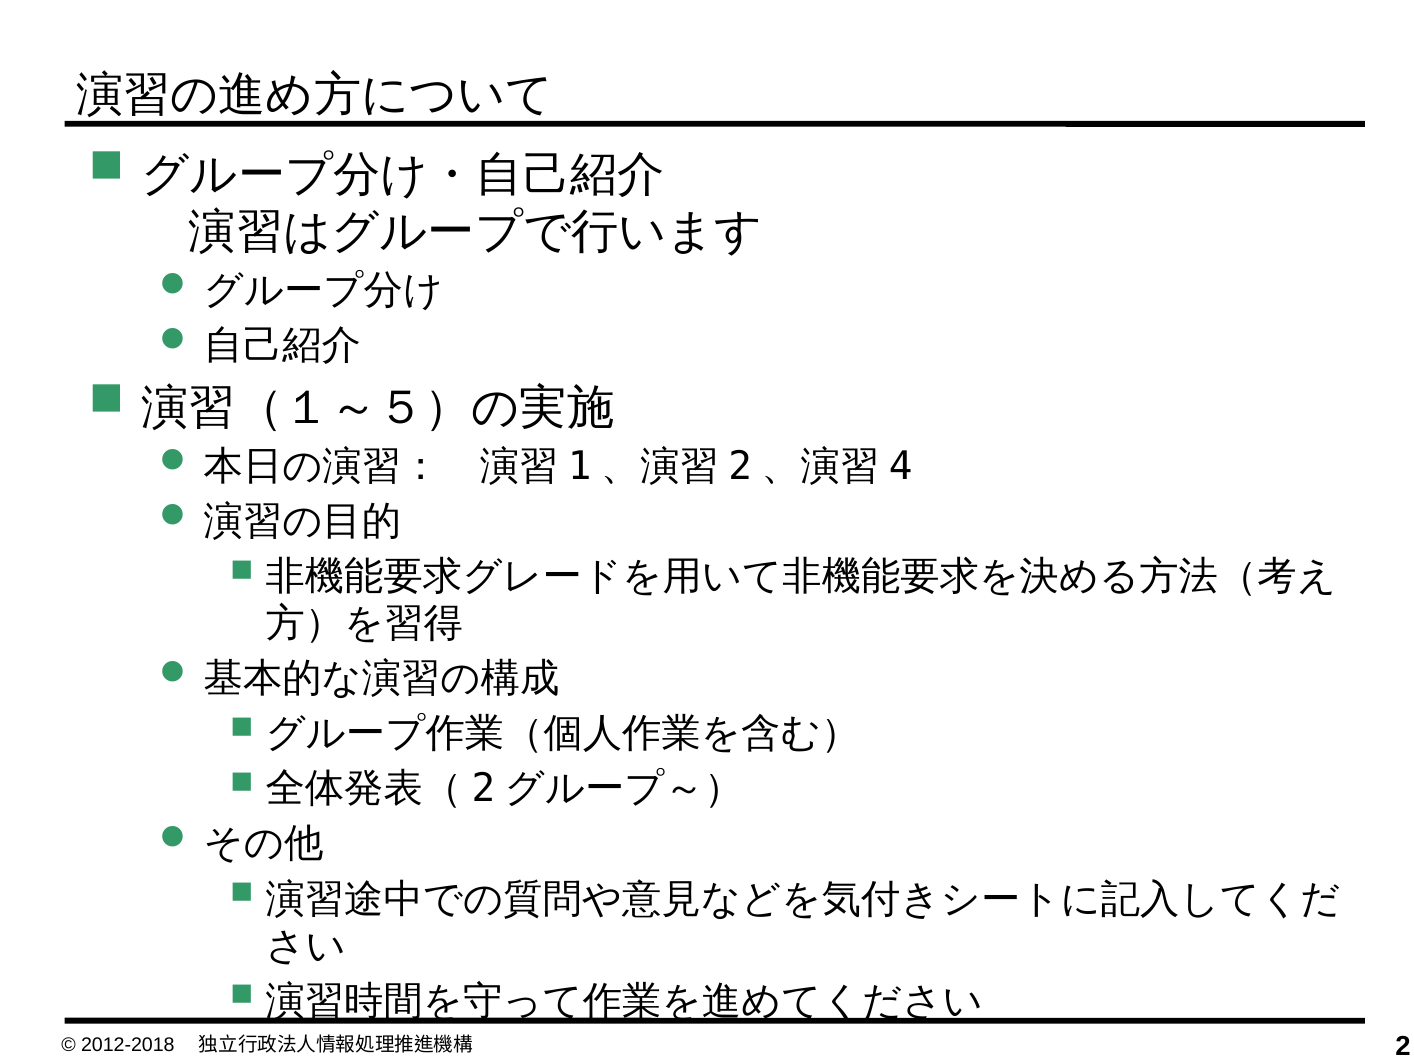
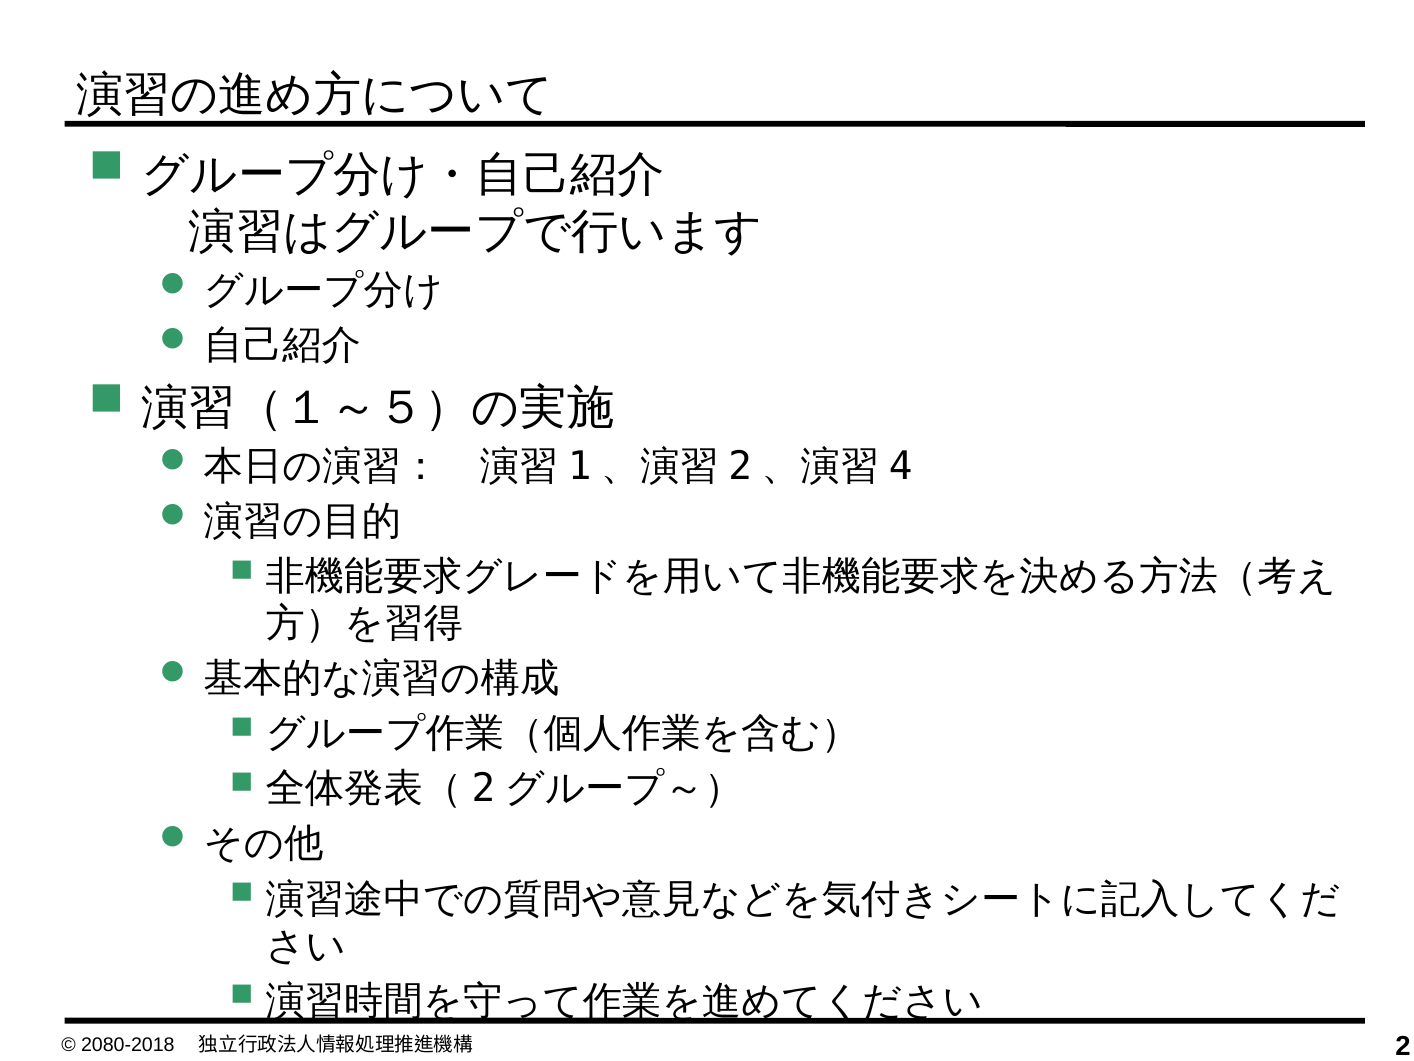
2012-2018: 2012-2018 -> 2080-2018 (128, 1045)
